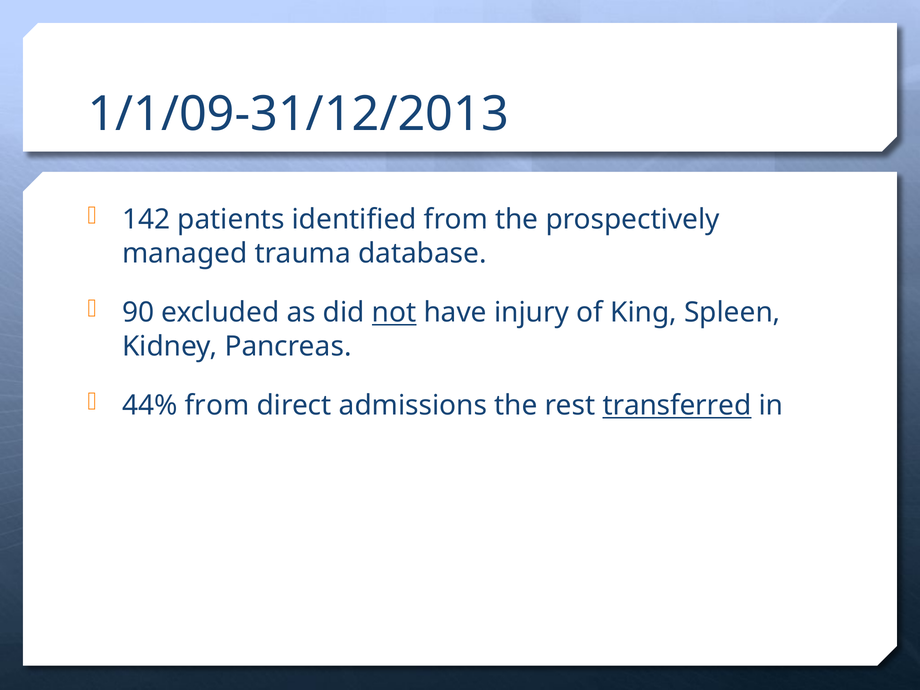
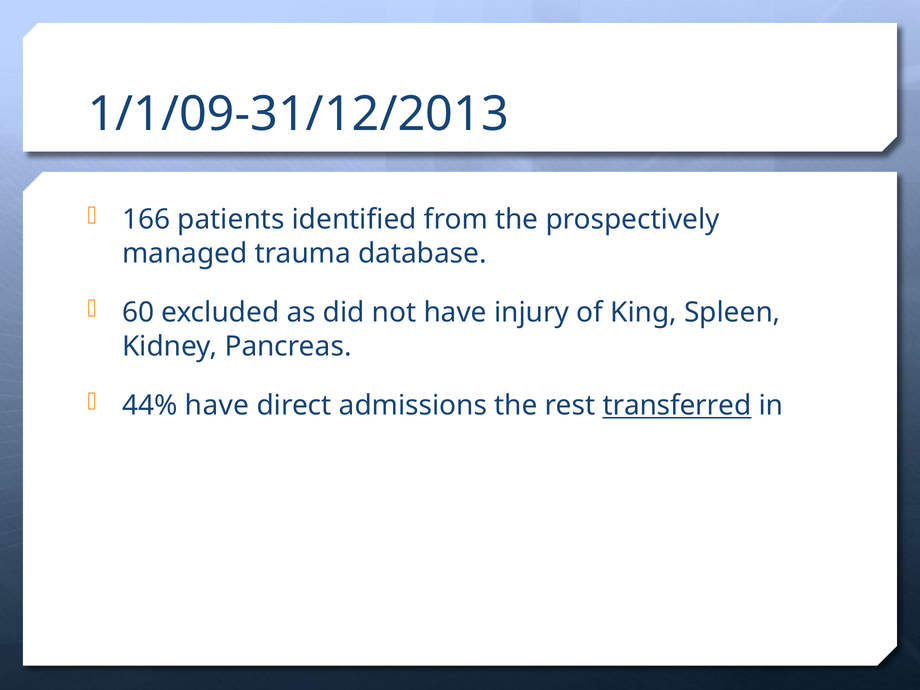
142: 142 -> 166 (146, 220)
90: 90 -> 60 (138, 313)
not underline: present -> none (394, 313)
44% from: from -> have (217, 406)
